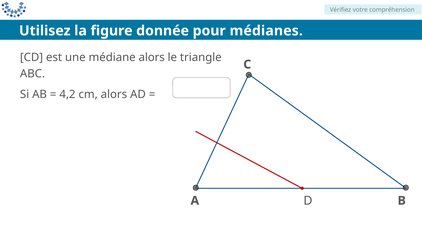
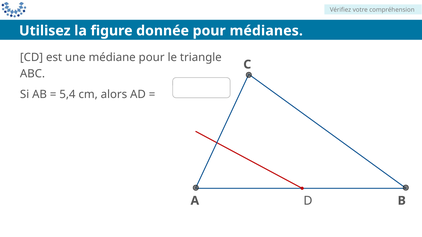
médiane alors: alors -> pour (152, 57)
4,2: 4,2 -> 5,4 (67, 94)
